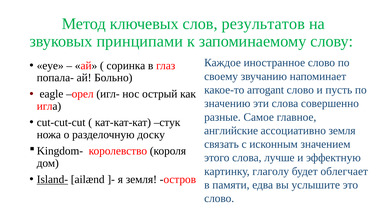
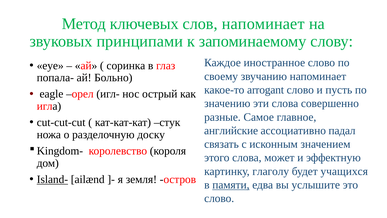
слов результатов: результатов -> напоминает (263, 24)
ассоциативно земля: земля -> падал (342, 130)
лучше: лучше -> может (279, 158)
облегчает: облегчает -> учащихся (344, 171)
памяти underline: none -> present (231, 185)
